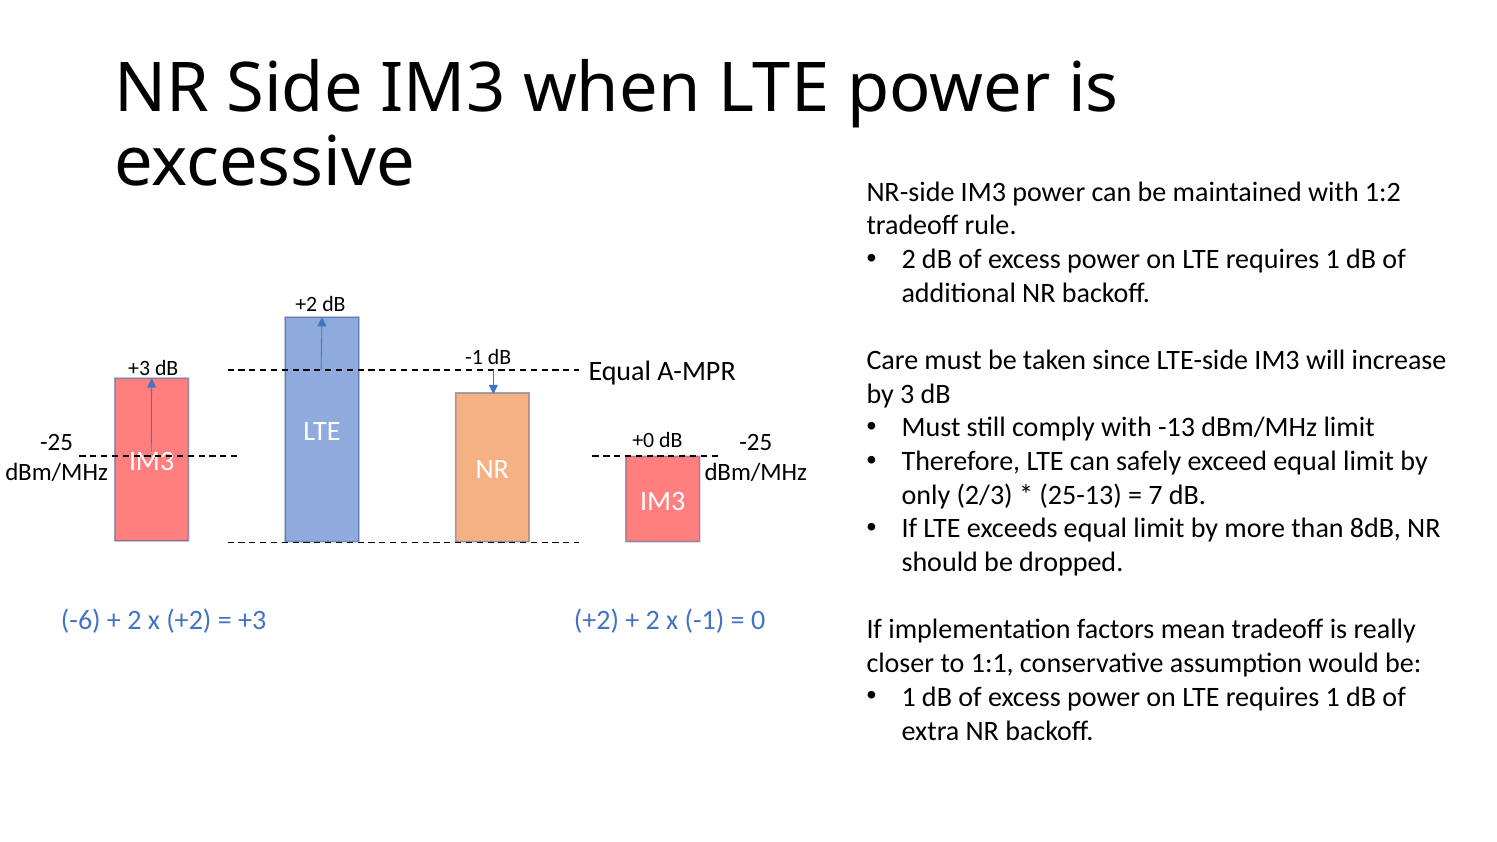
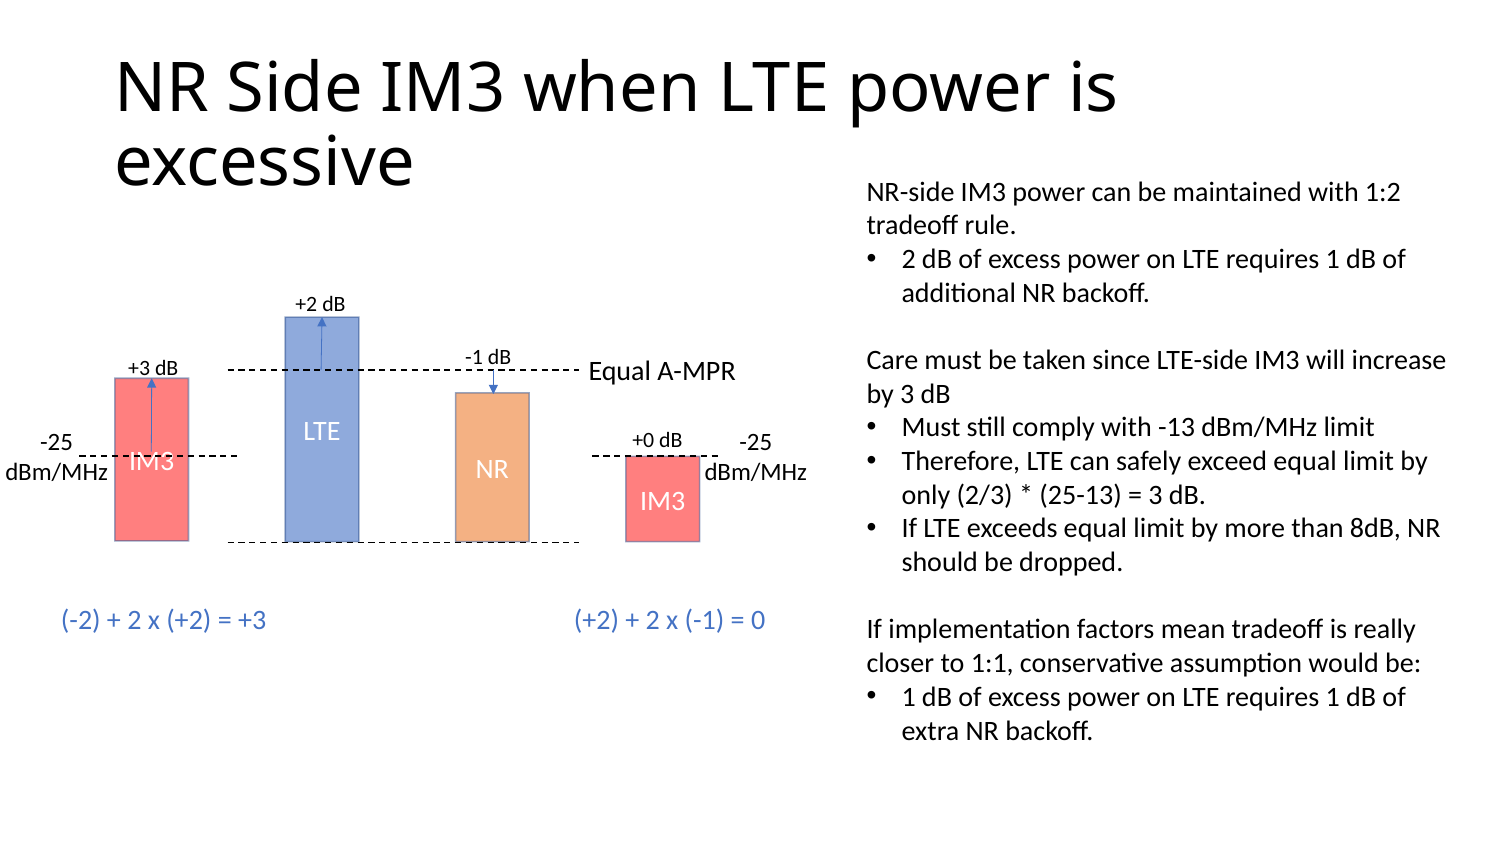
7: 7 -> 3 (1156, 495)
-6: -6 -> -2 (81, 620)
